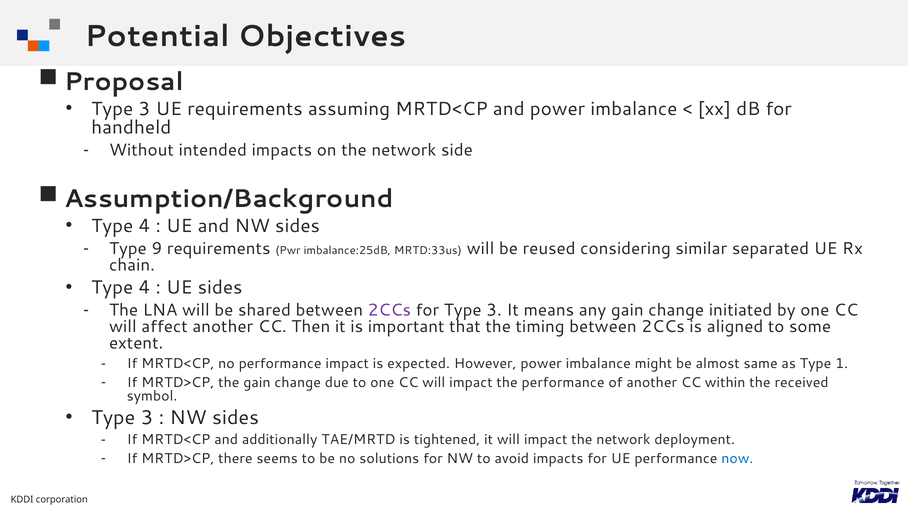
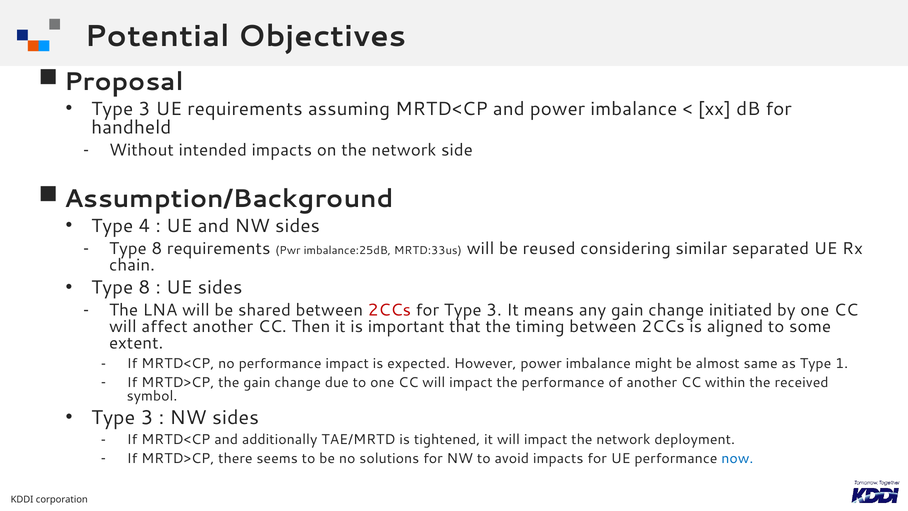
9: 9 -> 8 (157, 248)
4: 4 -> 8 (144, 287)
2CCs colour: purple -> red (389, 310)
